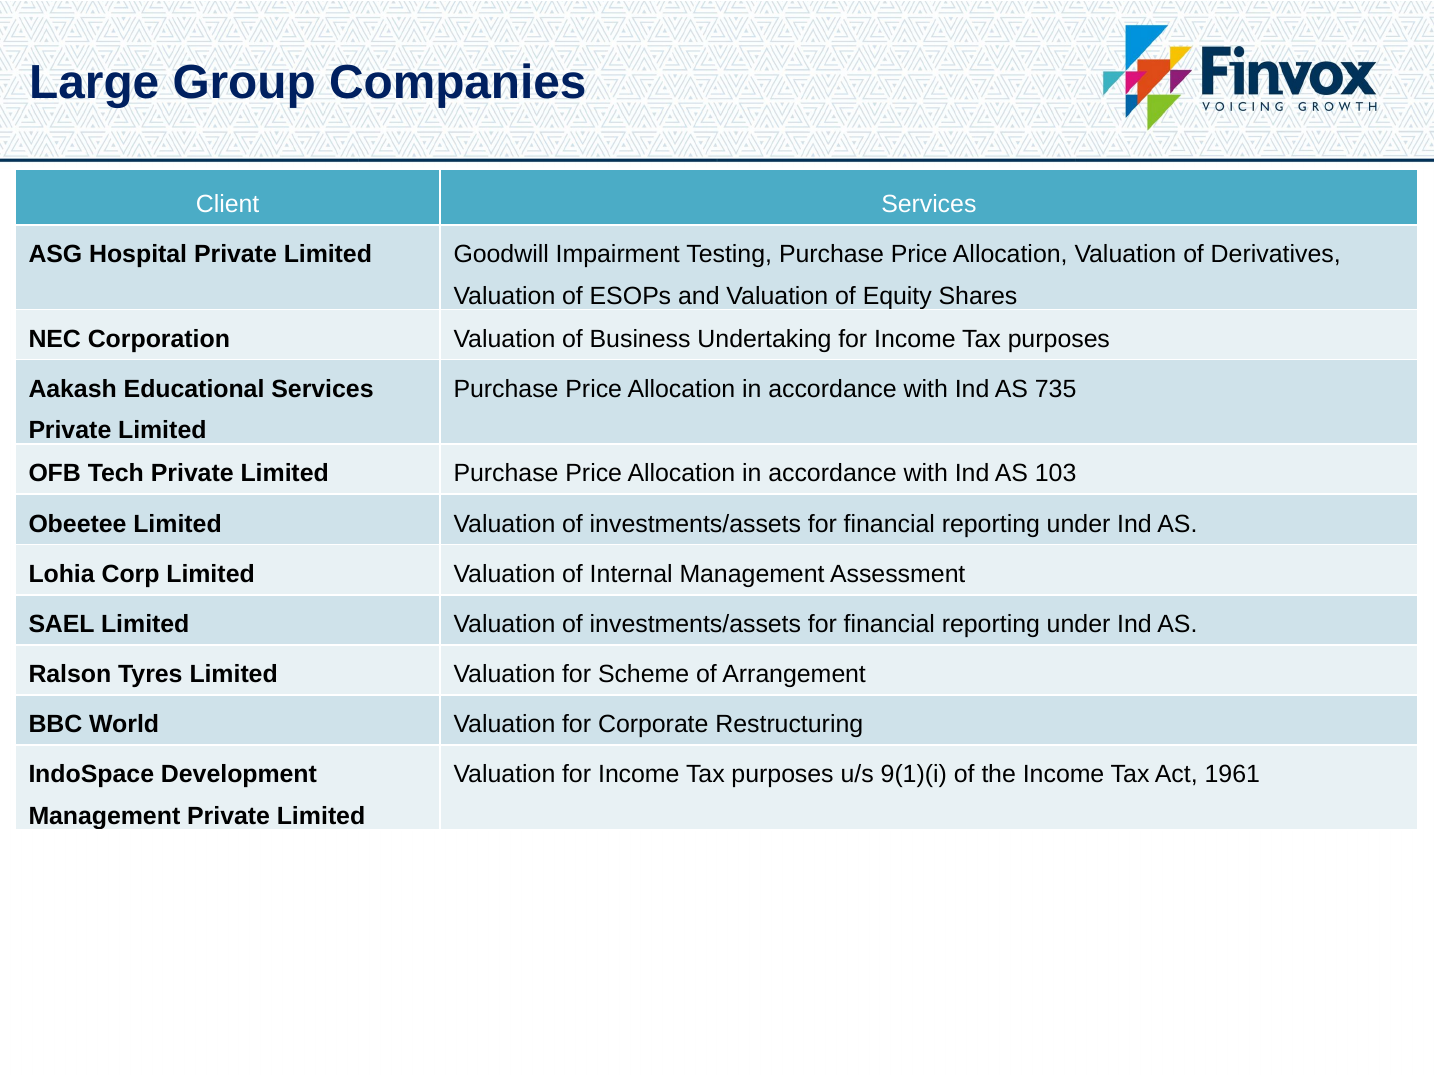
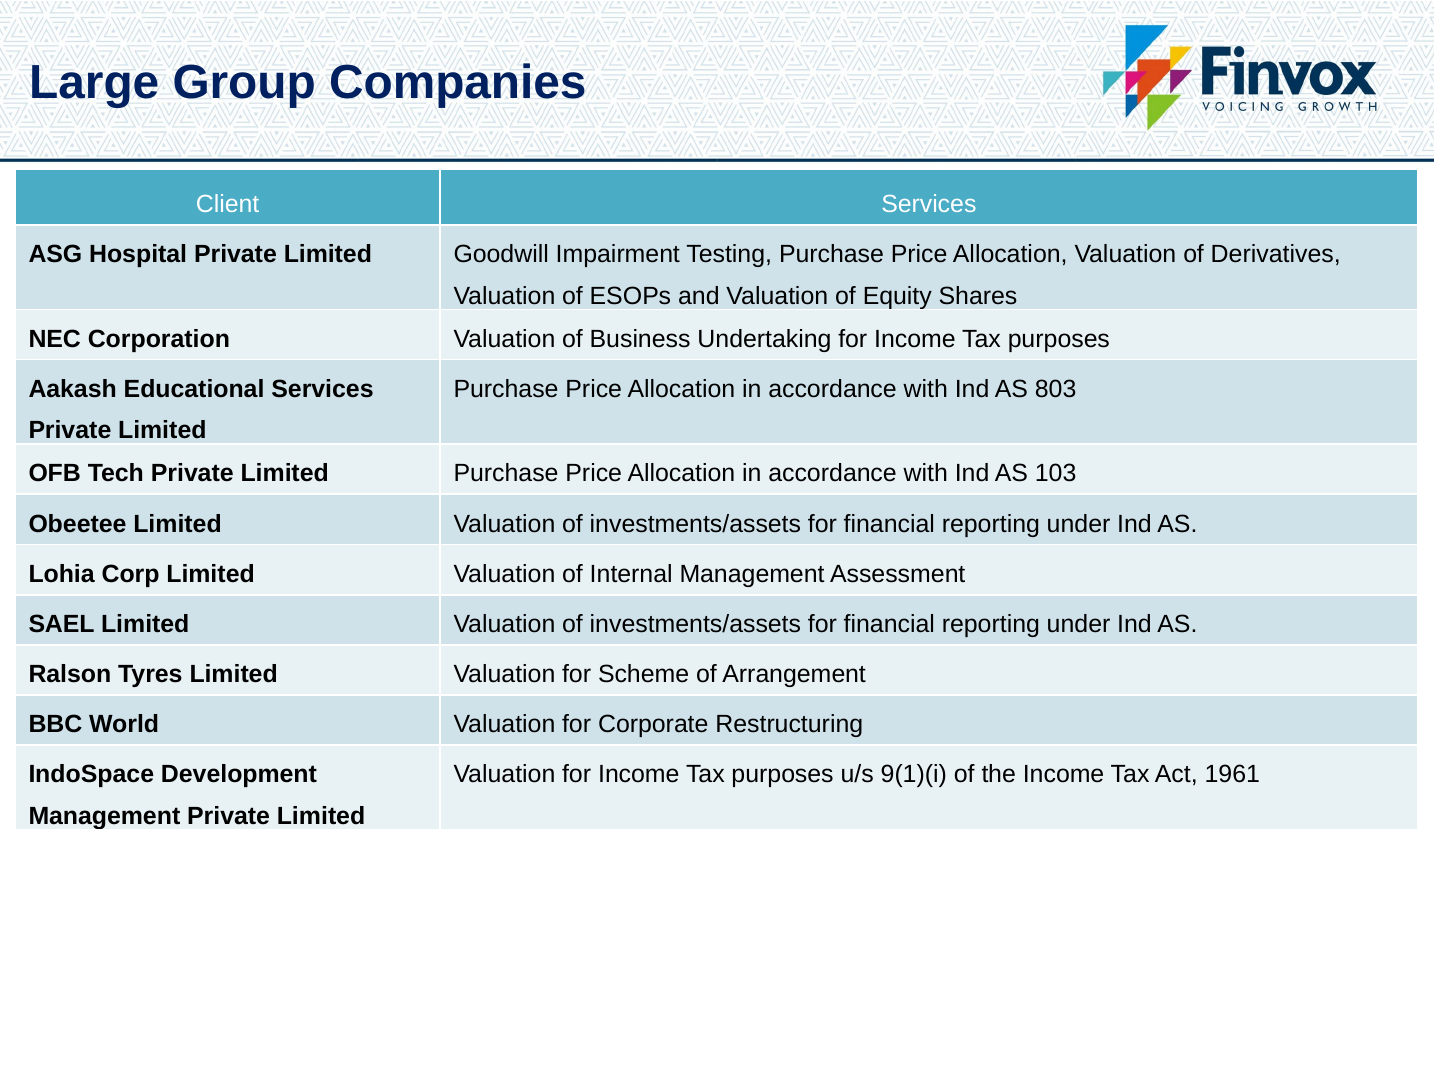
735: 735 -> 803 (1056, 389)
